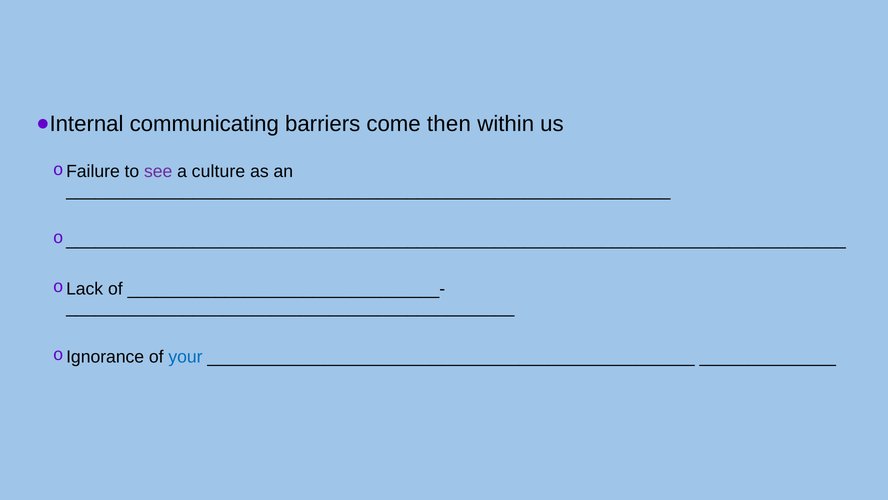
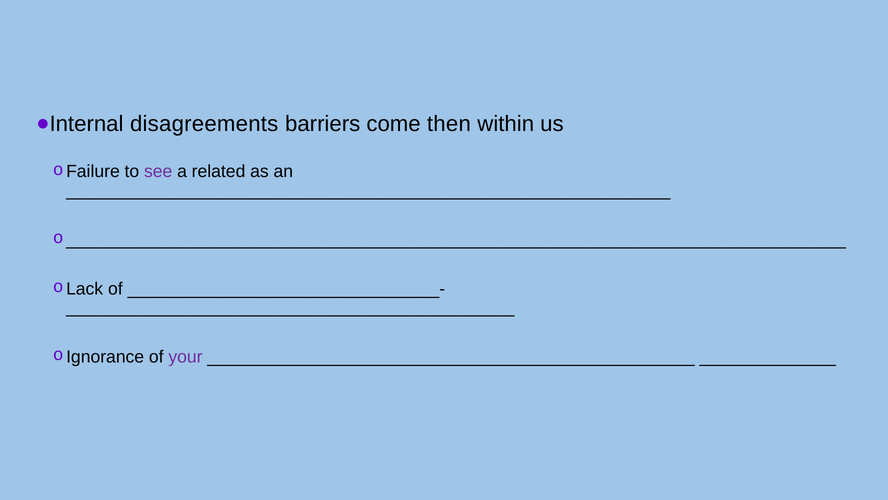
communicating: communicating -> disagreements (204, 124)
culture: culture -> related (219, 171)
your colour: blue -> purple (185, 356)
